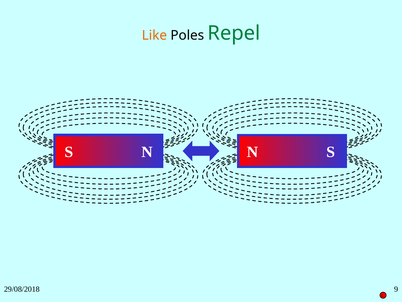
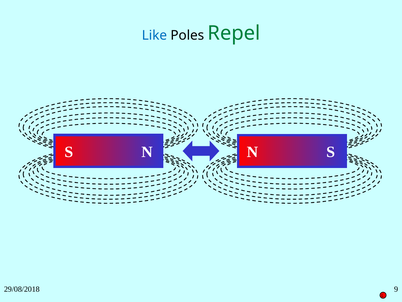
Like colour: orange -> blue (154, 35)
